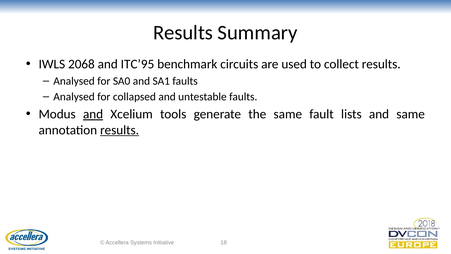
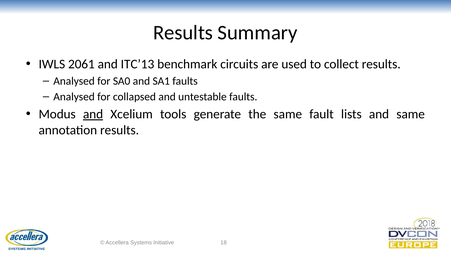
2068: 2068 -> 2061 (81, 64)
ITC’95: ITC’95 -> ITC’13 (137, 64)
results underline: present -> none (120, 130)
